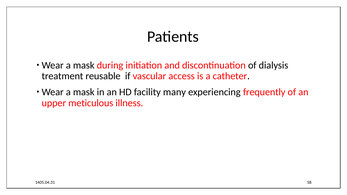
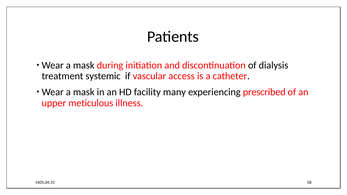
reusable: reusable -> systemic (103, 76)
frequently: frequently -> prescribed (264, 92)
